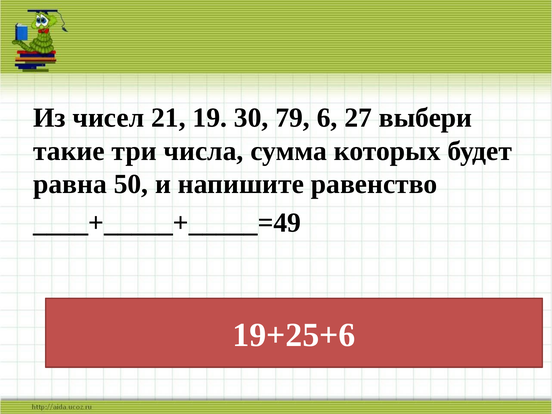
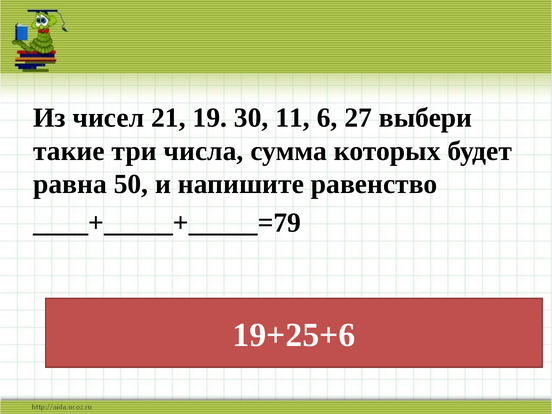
79: 79 -> 11 (293, 118)
____+_____+_____=49: ____+_____+_____=49 -> ____+_____+_____=79 (167, 223)
